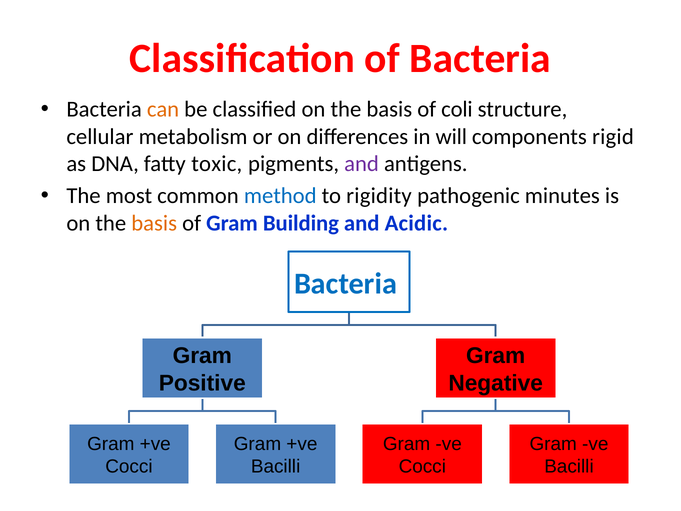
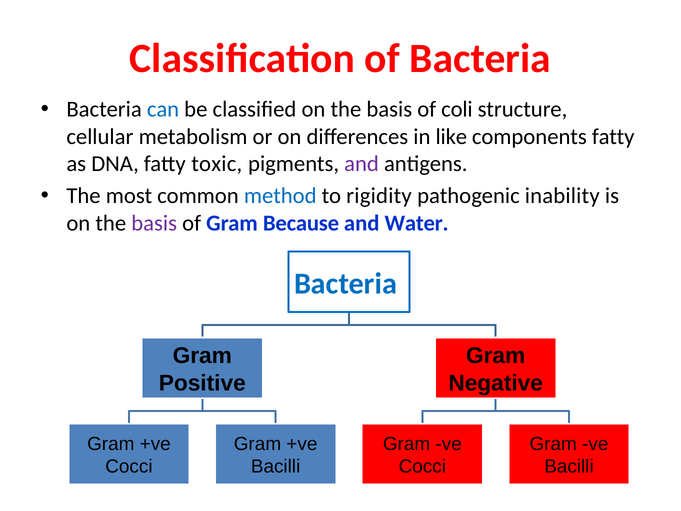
can colour: orange -> blue (163, 109)
will: will -> like (451, 137)
components rigid: rigid -> fatty (613, 137)
minutes: minutes -> inability (562, 196)
basis colour: orange -> purple (154, 223)
Building: Building -> Because (301, 223)
Acidic: Acidic -> Water (417, 223)
